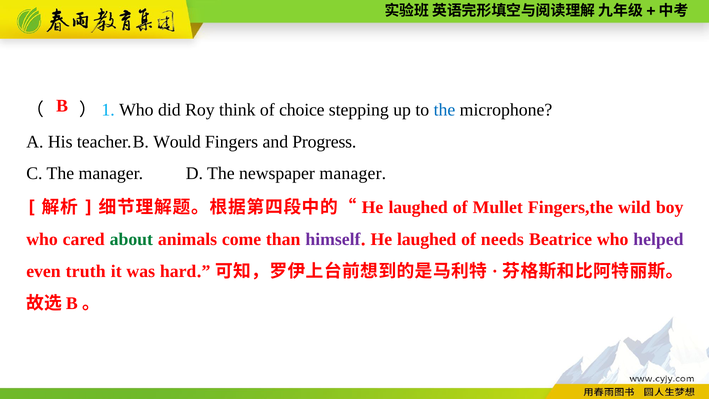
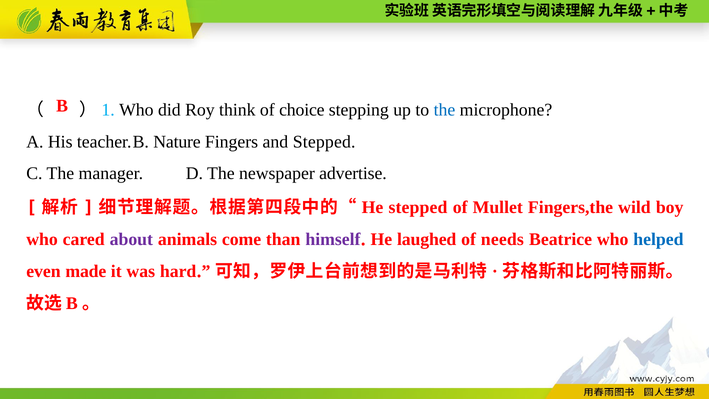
Would: Would -> Nature (177, 142)
and Progress: Progress -> Stepped (324, 142)
newspaper manager: manager -> advertise (353, 174)
laughed: laughed -> stepped (418, 207)
about colour: green -> purple (131, 239)
helped colour: purple -> blue (658, 239)
truth: truth -> made (86, 271)
